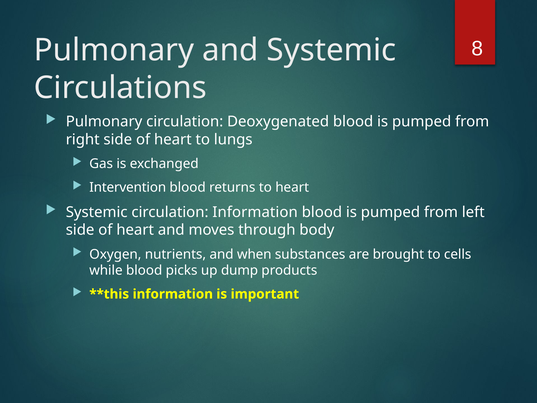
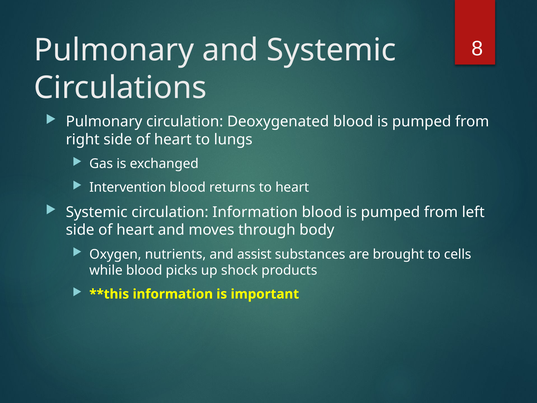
when: when -> assist (254, 254)
dump: dump -> shock (239, 270)
